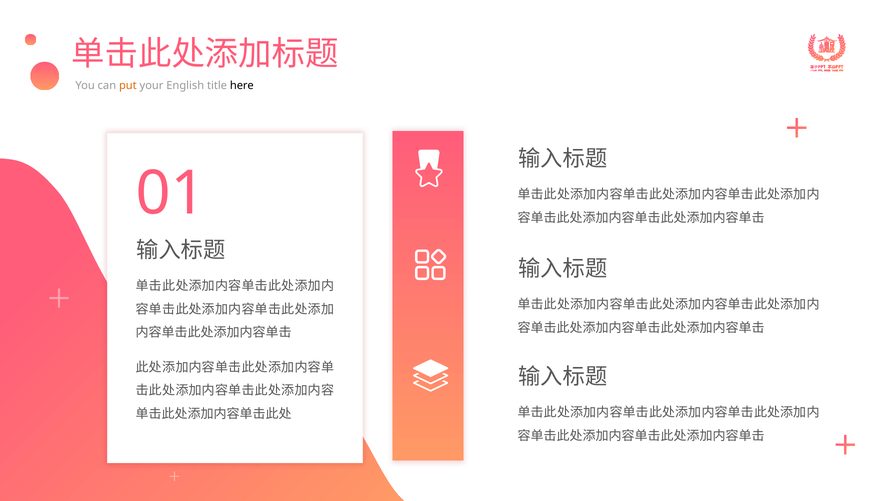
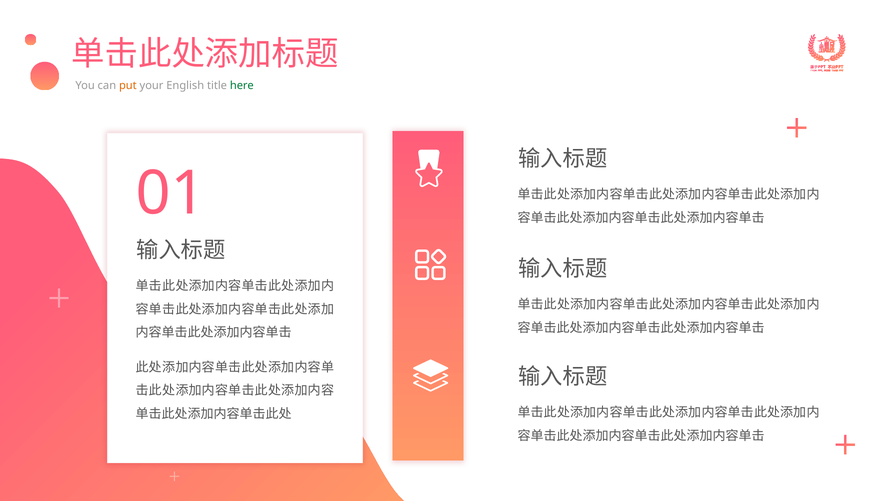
here colour: black -> green (242, 86)
